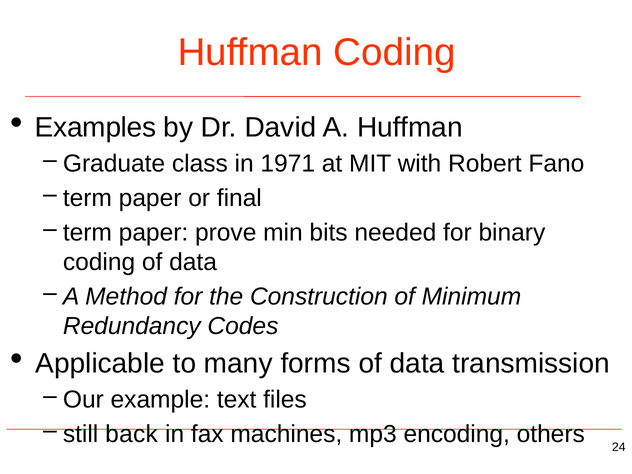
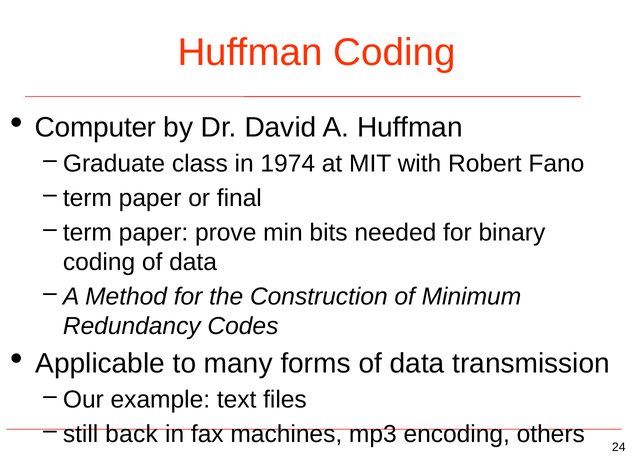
Examples: Examples -> Computer (96, 127)
1971: 1971 -> 1974 (288, 164)
